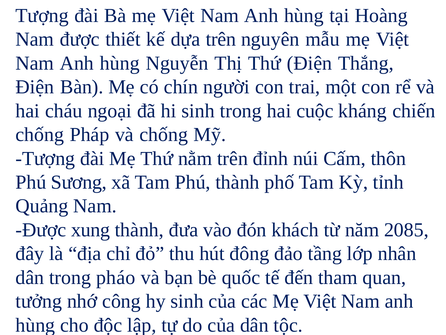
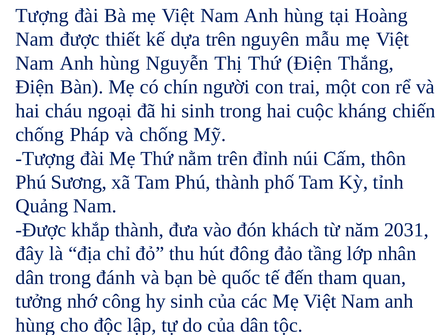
xung: xung -> khắp (91, 230)
2085: 2085 -> 2031 (406, 230)
pháo: pháo -> đánh (116, 277)
